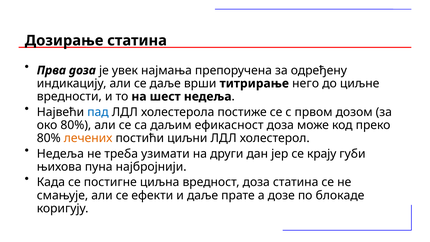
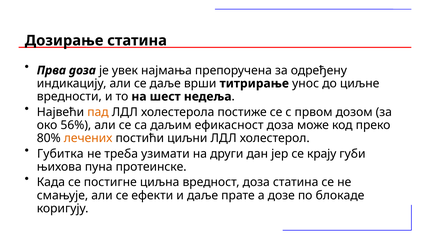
него: него -> унос (306, 83)
пад colour: blue -> orange (98, 112)
око 80%: 80% -> 56% (76, 125)
Недеља: Недеља -> Губитка (60, 154)
најбројнији: најбројнији -> протеинске (151, 167)
